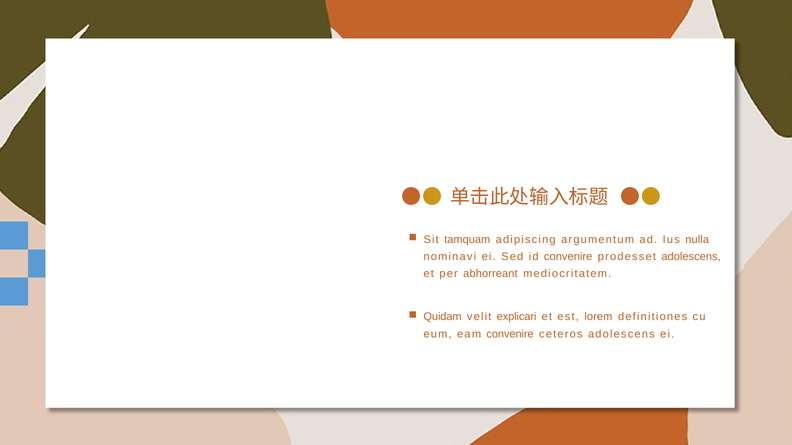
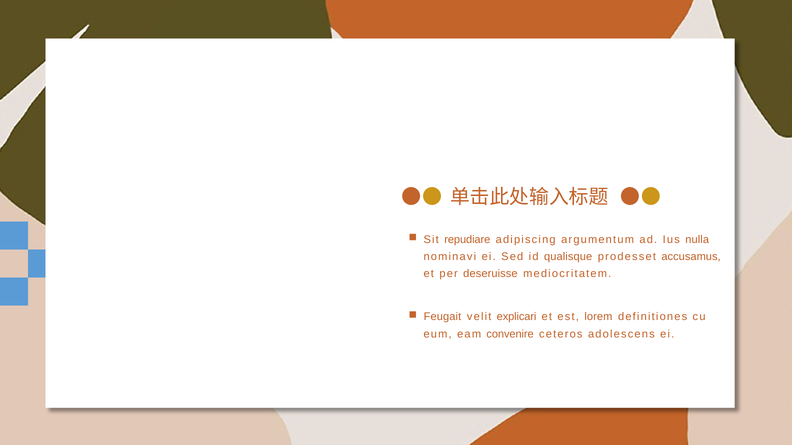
tamquam: tamquam -> repudiare (467, 240)
id convenire: convenire -> qualisque (568, 257)
prodesset adolescens: adolescens -> accusamus (691, 257)
abhorreant: abhorreant -> deseruisse (490, 274)
Quidam: Quidam -> Feugait (442, 317)
